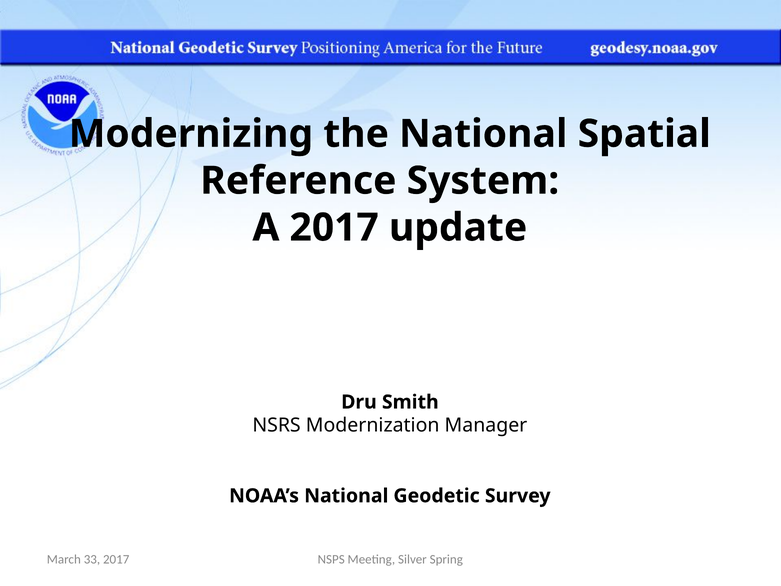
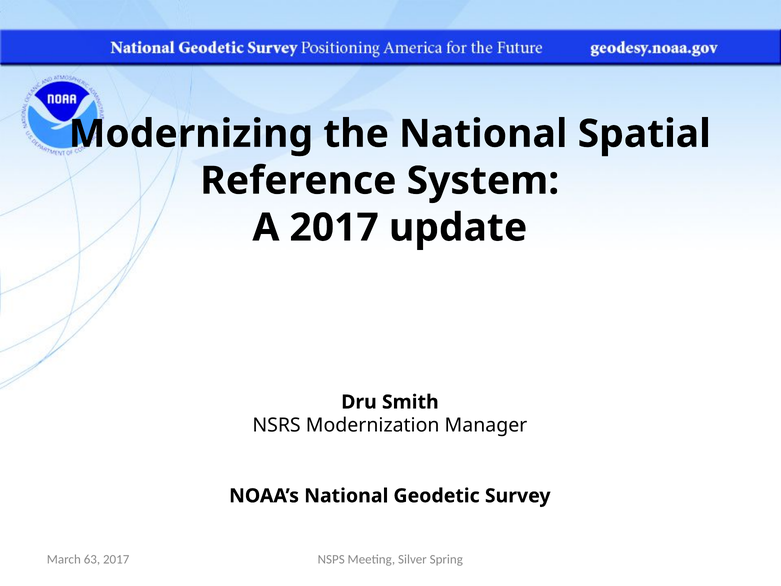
33: 33 -> 63 (92, 559)
